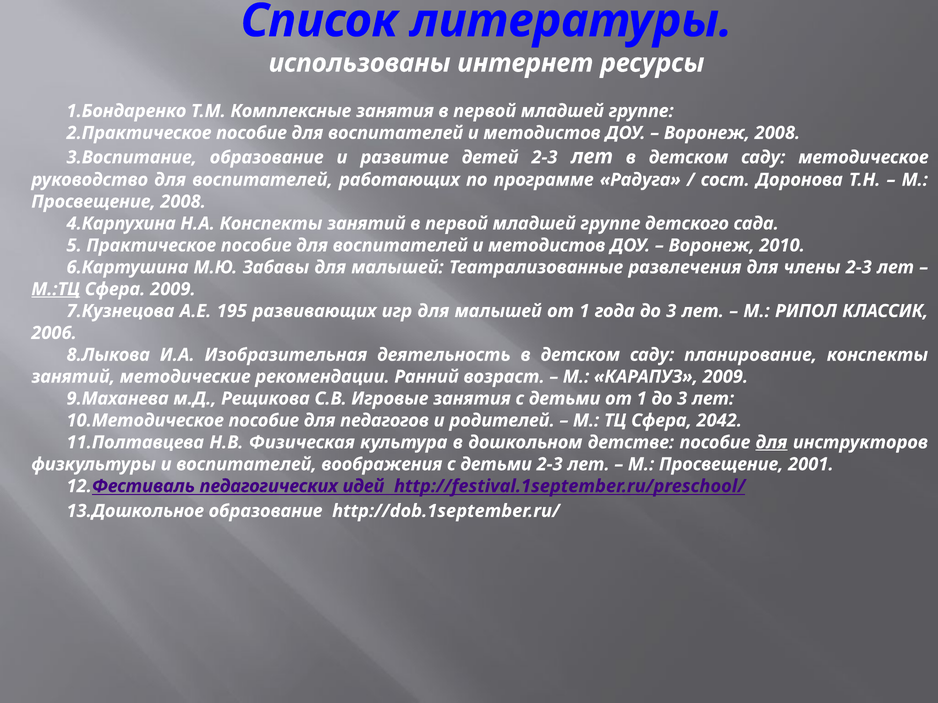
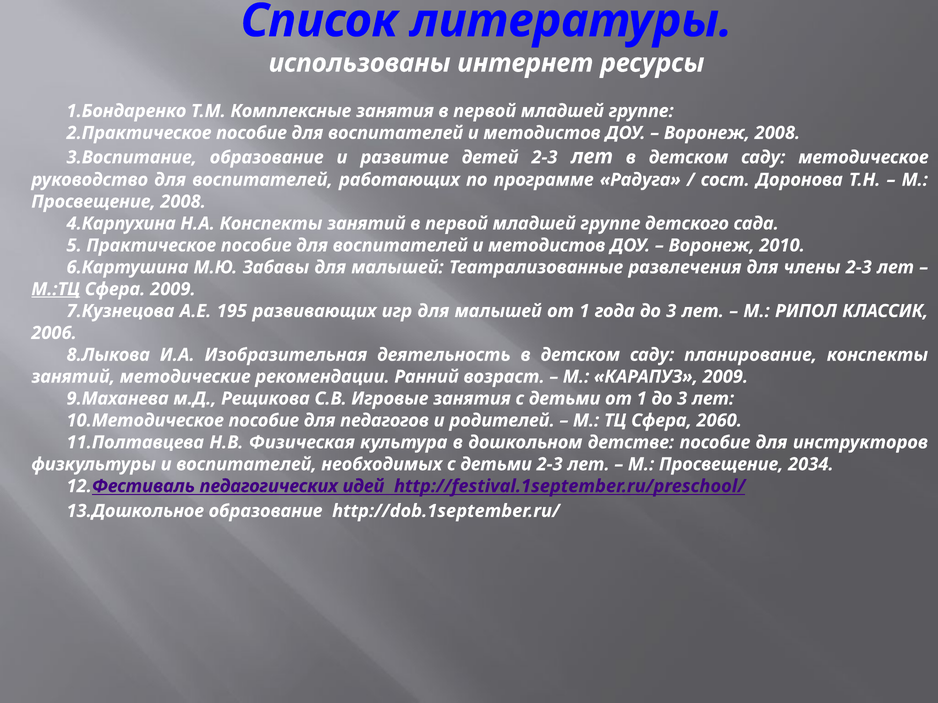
2042: 2042 -> 2060 (719, 421)
для underline: present -> none (771, 443)
воображения: воображения -> необходимых (382, 465)
2001: 2001 -> 2034 (811, 465)
